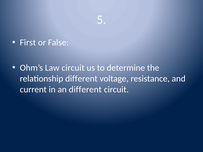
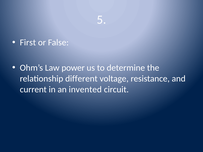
Law circuit: circuit -> power (73, 68)
an different: different -> invented (85, 90)
